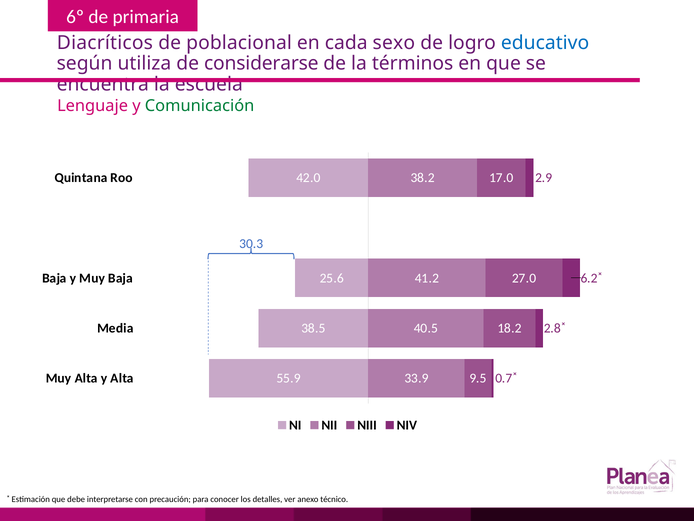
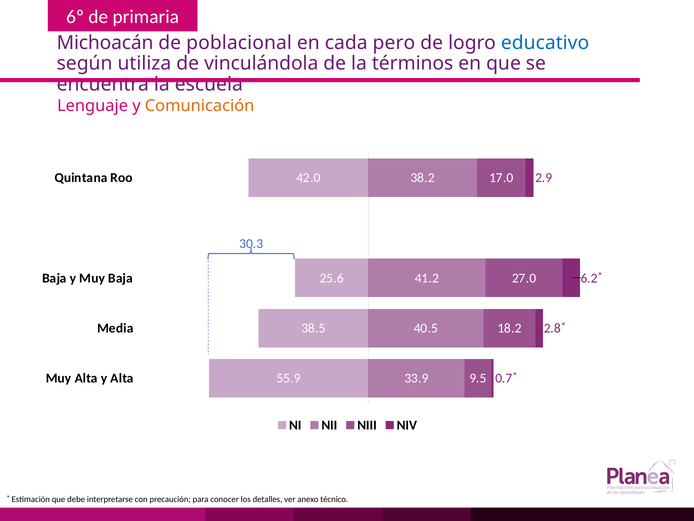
Diacríticos: Diacríticos -> Michoacán (105, 43)
sexo: sexo -> pero (394, 43)
considerarse: considerarse -> vinculándola (261, 64)
Comunicación colour: green -> orange (200, 106)
